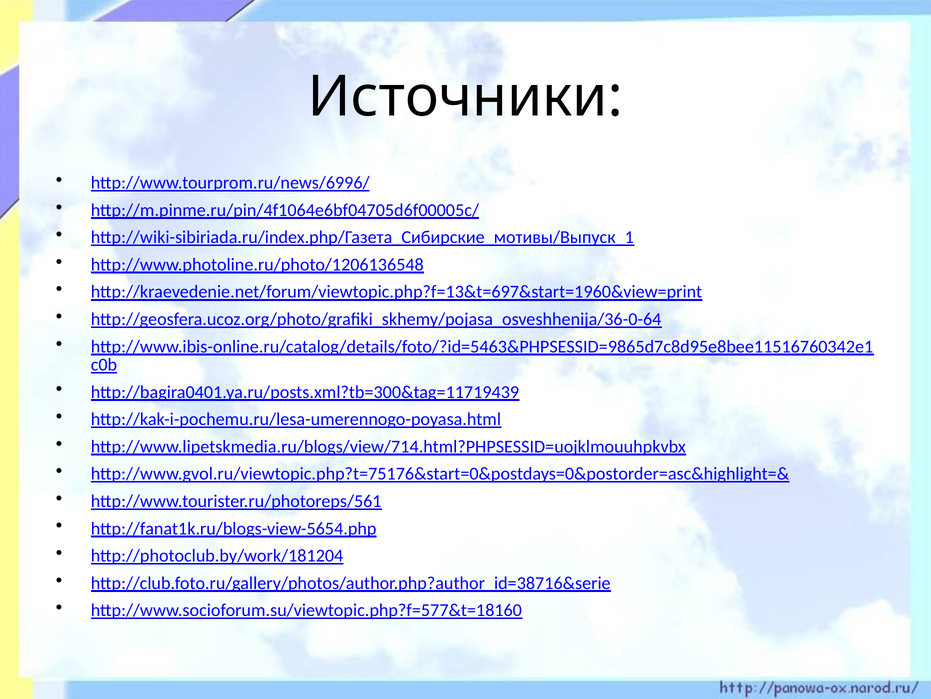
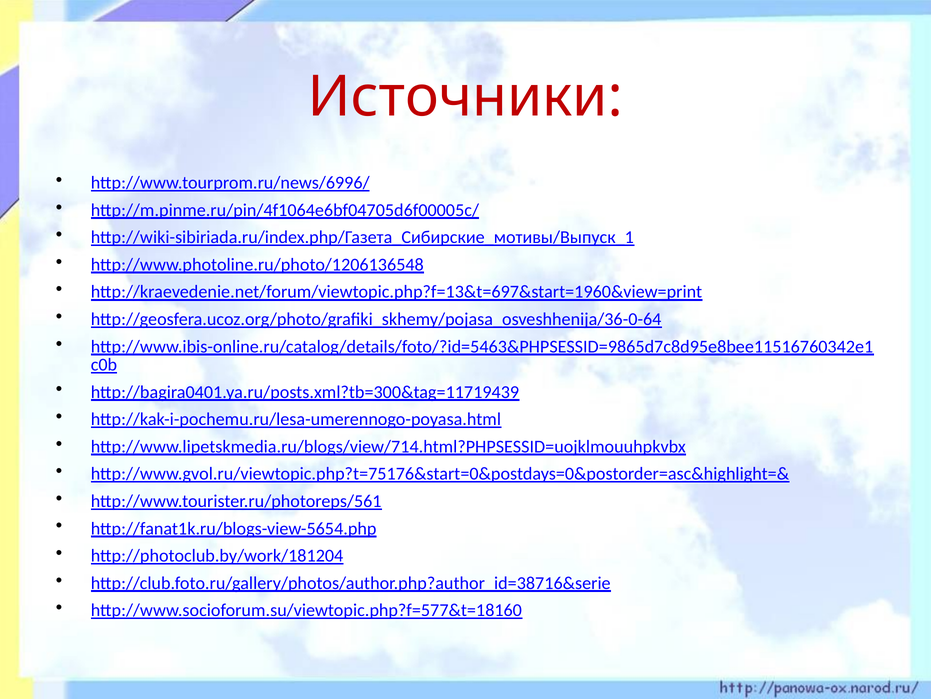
Источники colour: black -> red (465, 97)
